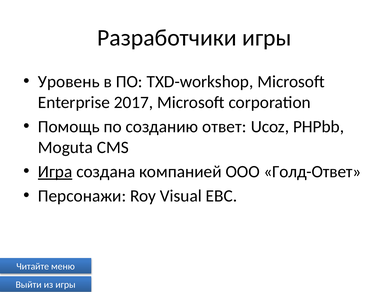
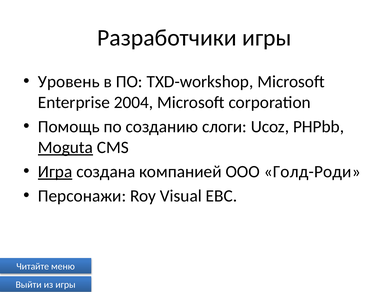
2017: 2017 -> 2004 (134, 102)
ответ: ответ -> слоги (224, 127)
Moguta underline: none -> present (65, 147)
Голд-Ответ: Голд-Ответ -> Голд-Роди (312, 172)
